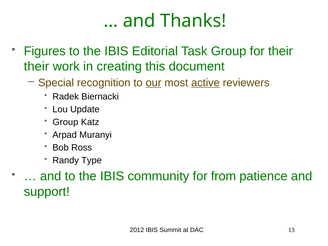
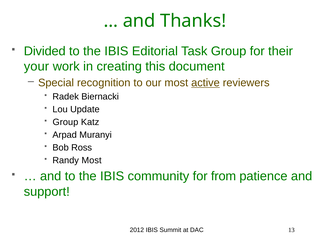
Figures: Figures -> Divided (45, 51)
their: their -> your (36, 67)
our underline: present -> none (154, 83)
Randy Type: Type -> Most (92, 160)
